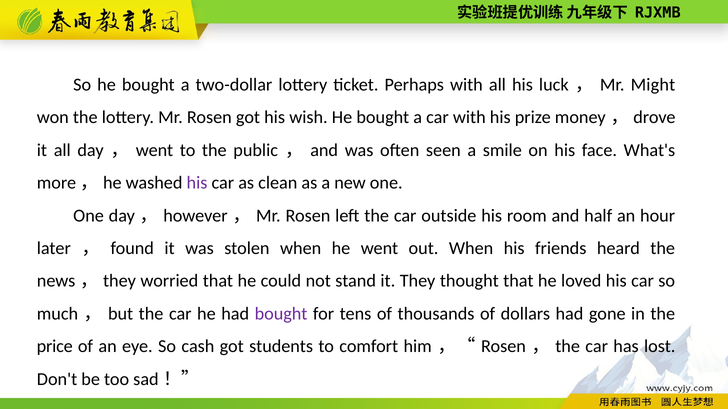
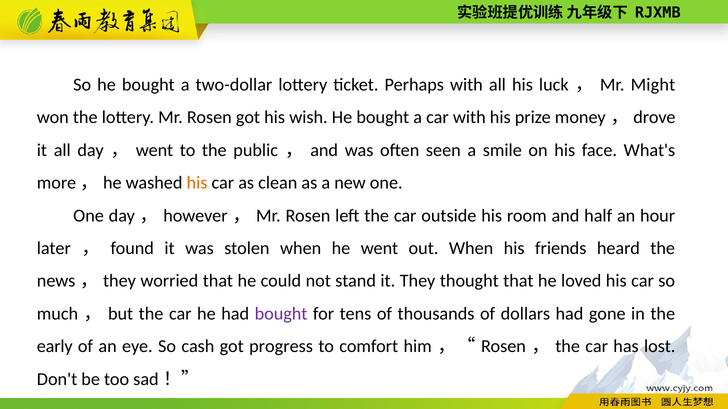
his colour: purple -> orange (197, 183)
price: price -> early (55, 347)
students: students -> progress (281, 347)
